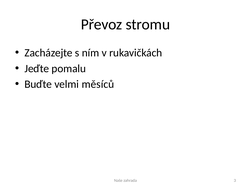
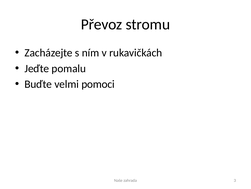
měsíců: měsíců -> pomoci (98, 84)
